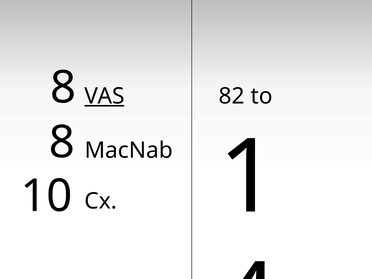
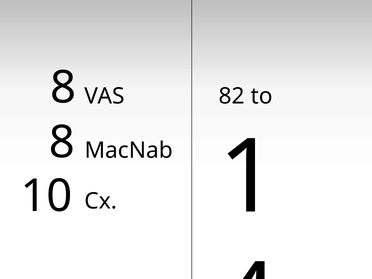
VAS underline: present -> none (104, 96)
